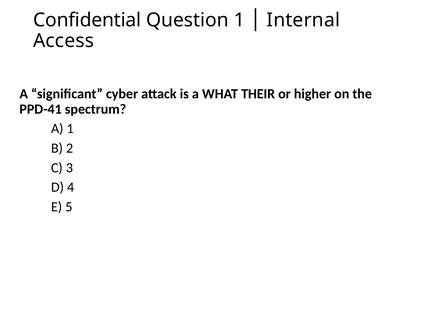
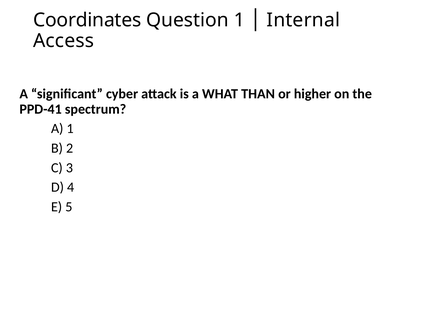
Confidential: Confidential -> Coordinates (87, 20)
THEIR: THEIR -> THAN (258, 94)
